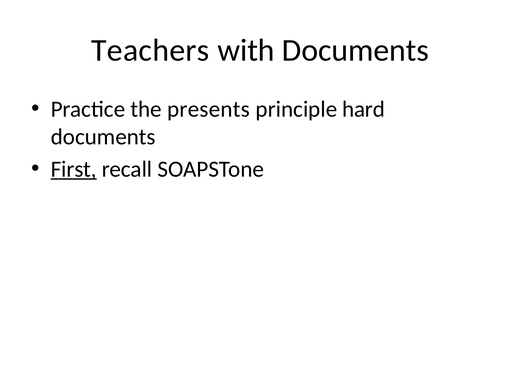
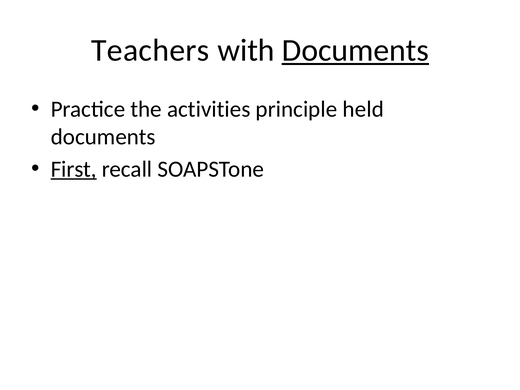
Documents underline: none -> present (355, 50)
presents: presents -> activities (209, 109)
hard: hard -> held (363, 109)
